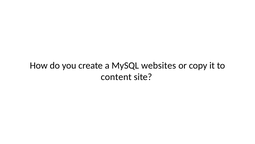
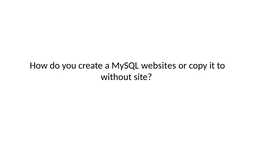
content: content -> without (116, 77)
